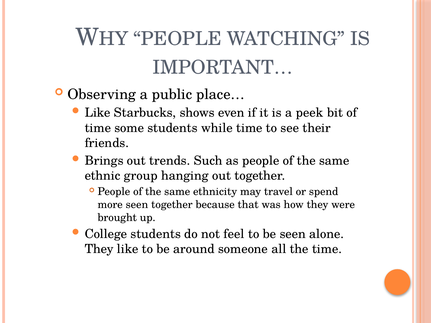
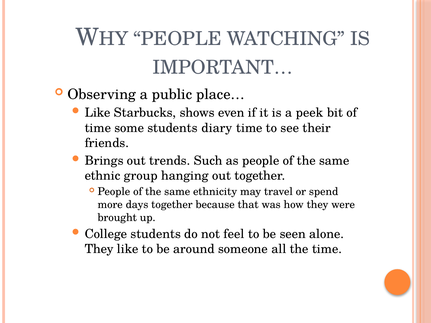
while: while -> diary (217, 128)
more seen: seen -> days (137, 205)
